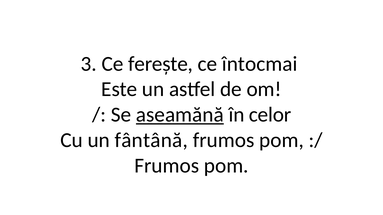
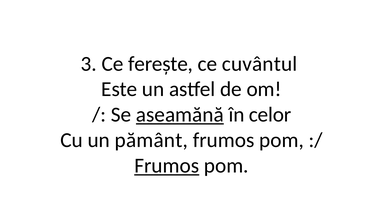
întocmai: întocmai -> cuvântul (260, 64)
fântână: fântână -> pământ (151, 140)
Frumos underline: none -> present (167, 166)
